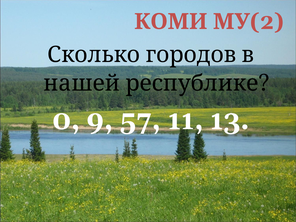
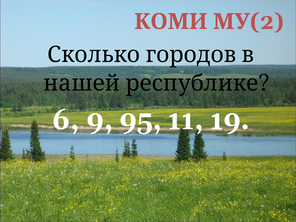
0: 0 -> 6 (66, 120)
57: 57 -> 95 (140, 120)
13: 13 -> 19 (230, 120)
